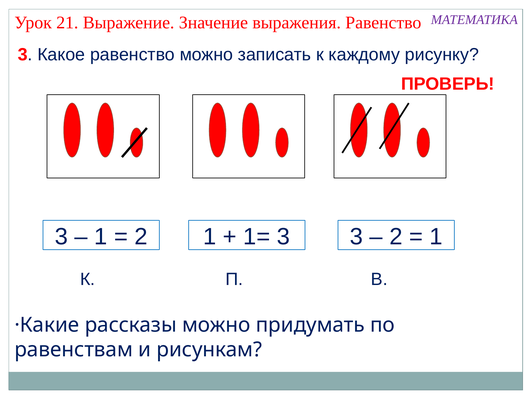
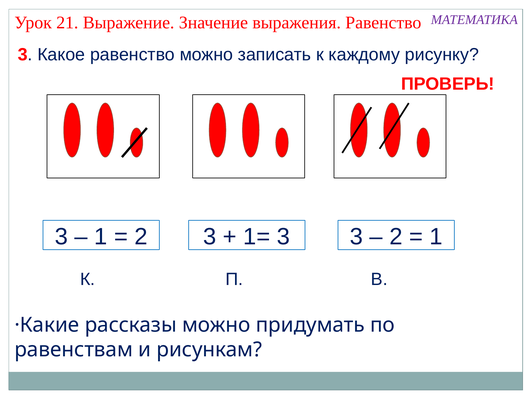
2 1: 1 -> 3 (210, 237)
